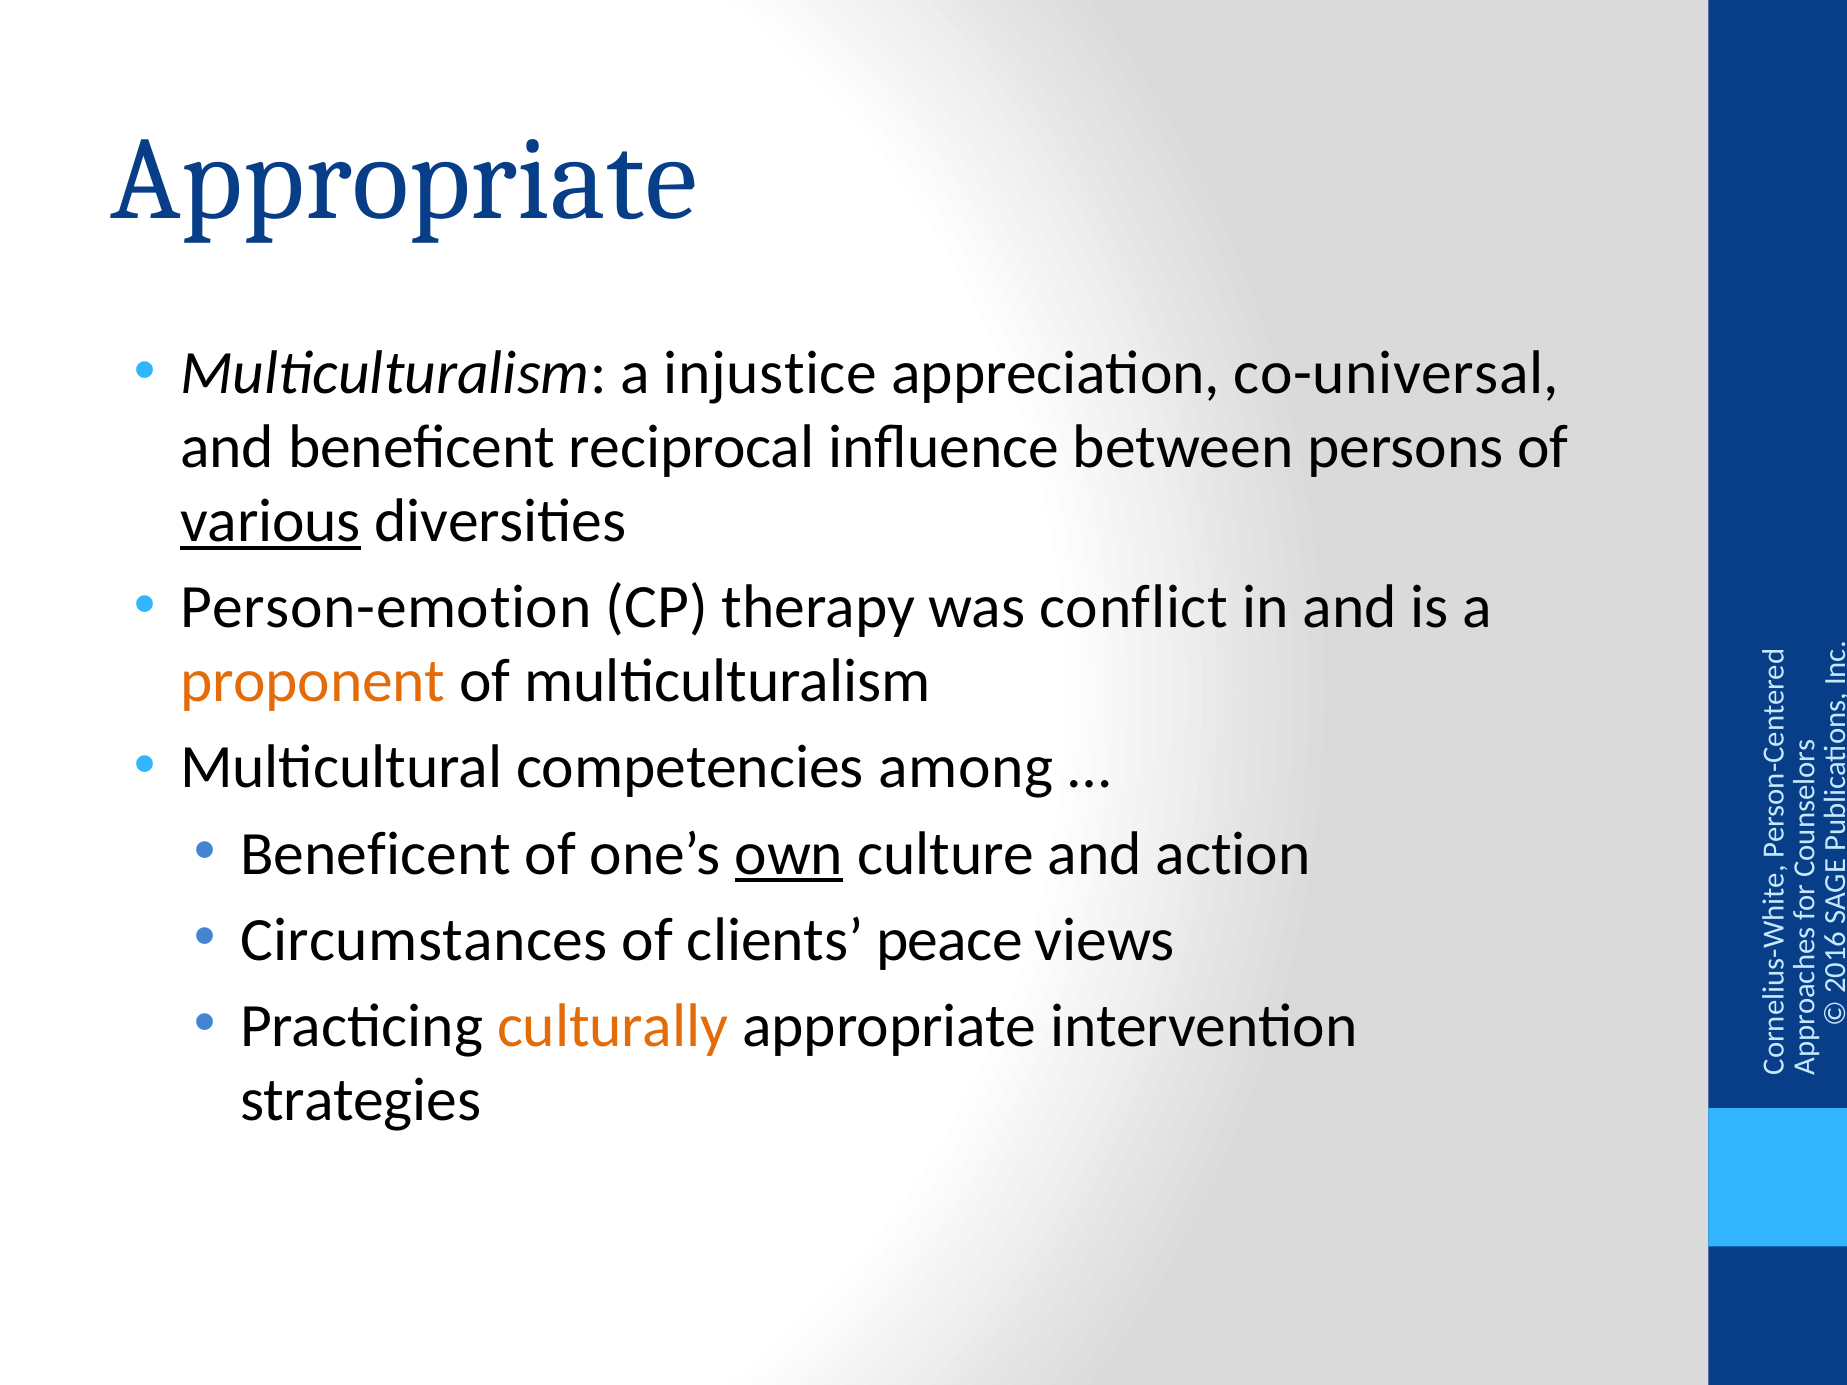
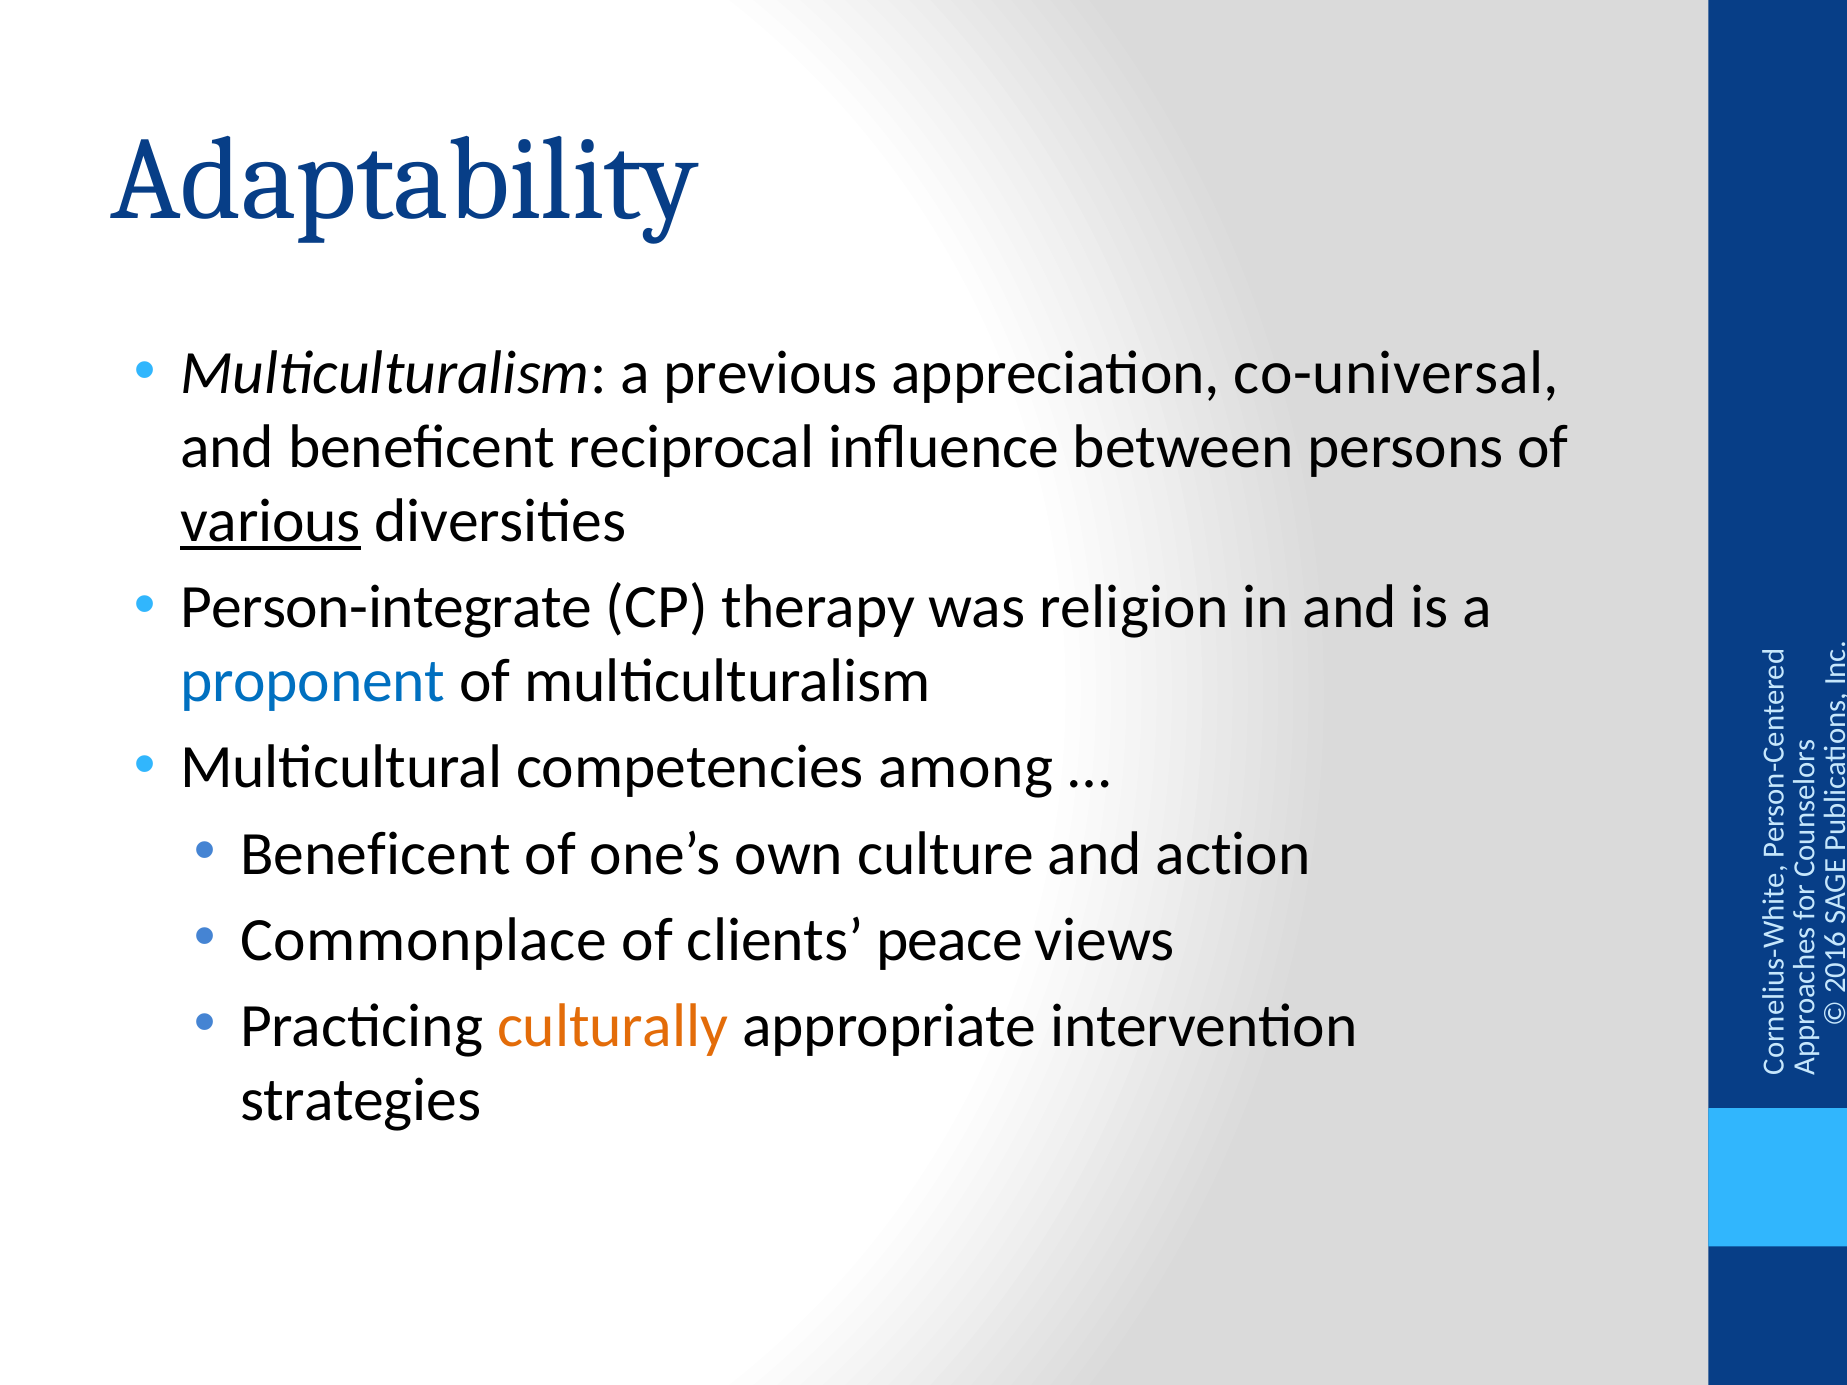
Appropriate: Appropriate -> Adaptability (405, 179)
injustice: injustice -> previous (771, 374)
Person-emotion: Person-emotion -> Person-integrate (386, 608)
conflict: conflict -> religion (1134, 608)
proponent colour: orange -> blue (313, 682)
own underline: present -> none (789, 854)
Circumstances: Circumstances -> Commonplace (424, 940)
